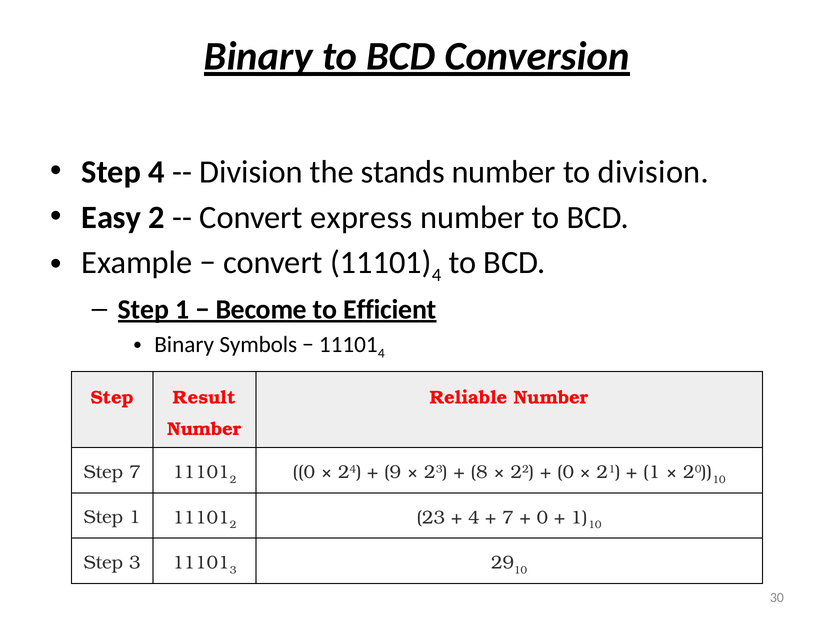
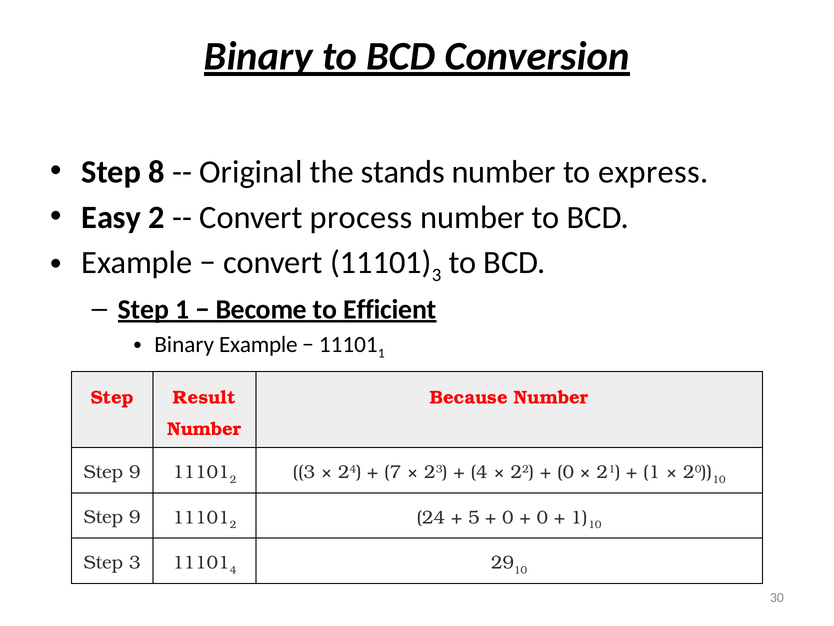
Step 4: 4 -> 8 (157, 172)
Division: Division -> Original (251, 172)
to division: division -> express (653, 172)
express: express -> process (361, 217)
4: 4 -> 3 (437, 275)
Binary Symbols: Symbols -> Example (258, 344)
4: 4 -> 1 (381, 353)
Reliable: Reliable -> Because (469, 398)
7: 7 -> 9 (135, 472)
2 0: 0 -> 3 (304, 472)
9: 9 -> 7 (393, 472)
8: 8 -> 4 (479, 472)
1: 1 -> 9 (135, 517)
2 23: 23 -> 24 (431, 517)
4: 4 -> 5 (474, 517)
7: 7 -> 0 (508, 517)
3: 3 -> 4 (233, 570)
